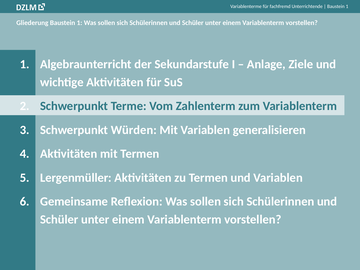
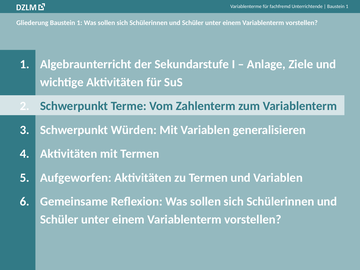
Lergenmüller: Lergenmüller -> Aufgeworfen (76, 178)
